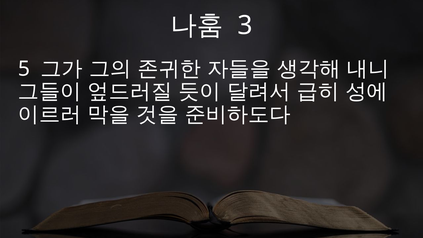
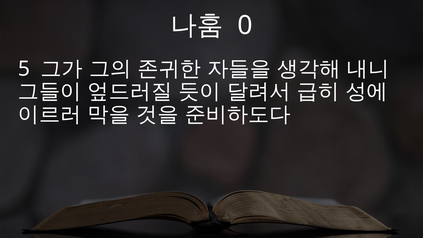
3: 3 -> 0 (245, 25)
